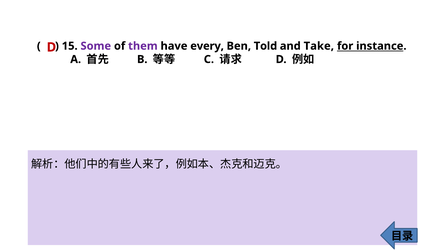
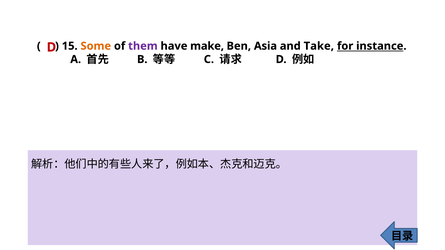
Some colour: purple -> orange (96, 46)
every: every -> make (207, 46)
Told: Told -> Asia (265, 46)
